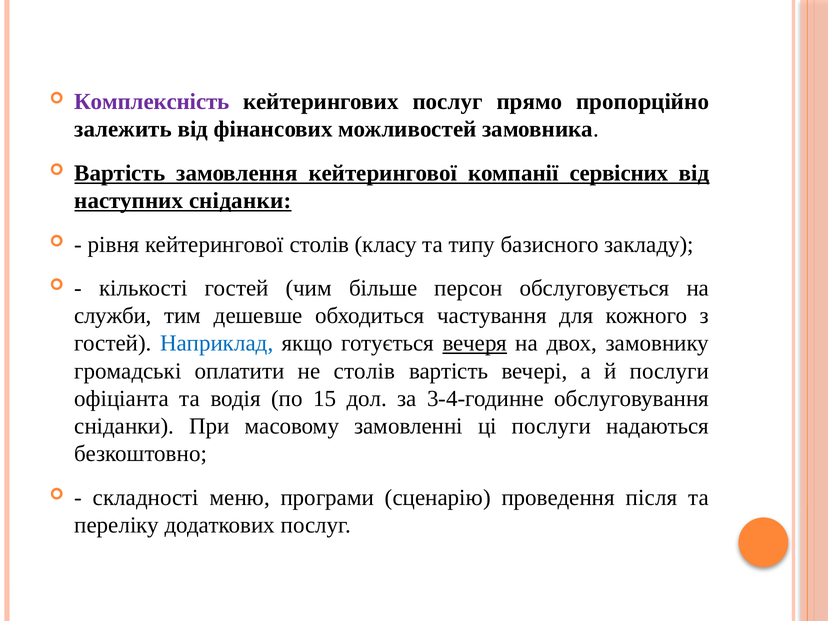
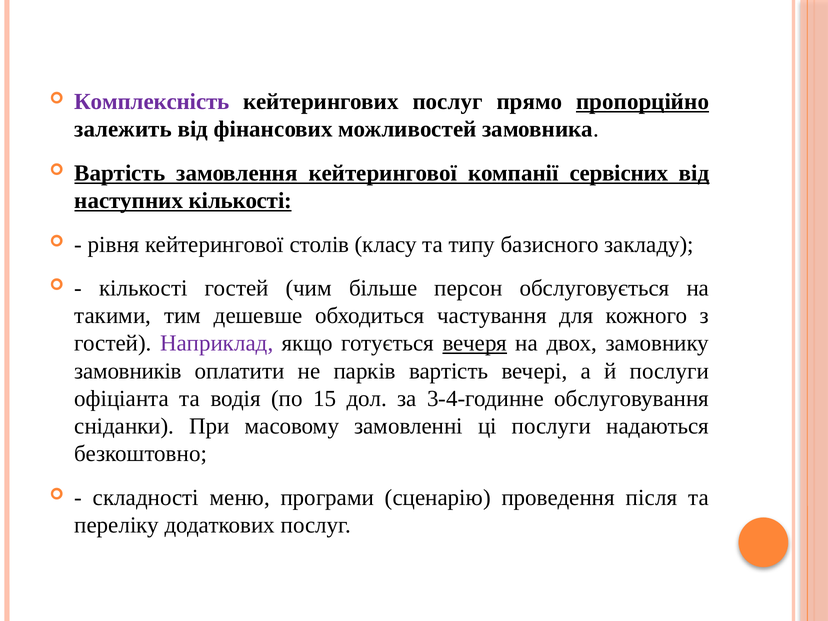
пропорційно underline: none -> present (643, 102)
наступних сніданки: сніданки -> кількості (240, 201)
служби: служби -> такими (113, 316)
Наприклад colour: blue -> purple (217, 343)
громадські: громадські -> замовників (128, 371)
не столів: столів -> парків (365, 371)
